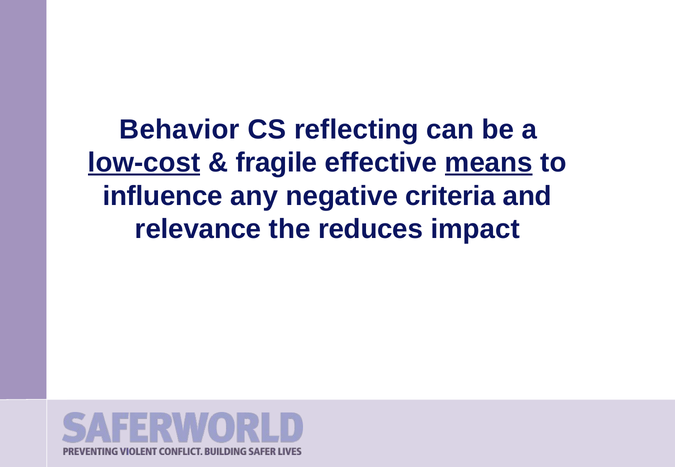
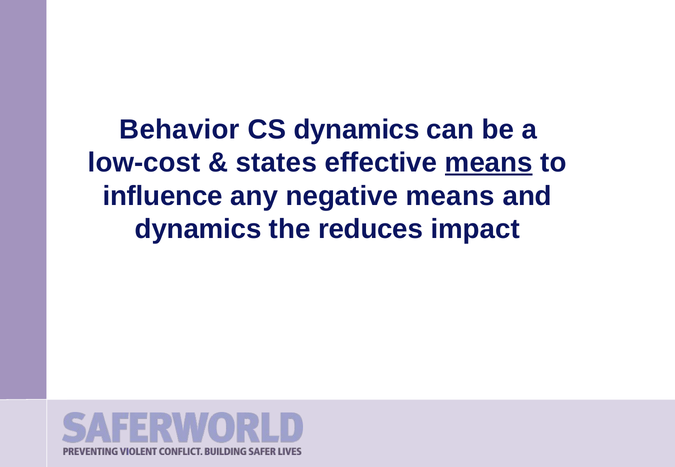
CS reflecting: reflecting -> dynamics (357, 130)
low-cost underline: present -> none (144, 163)
fragile: fragile -> states (276, 163)
negative criteria: criteria -> means (450, 196)
relevance: relevance -> dynamics (198, 229)
